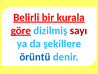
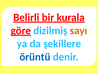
sayı colour: red -> orange (79, 30)
